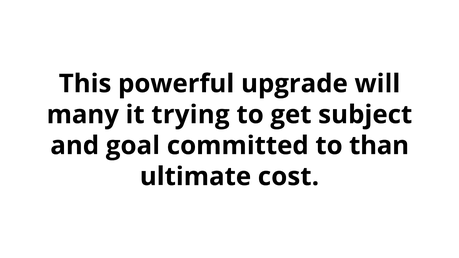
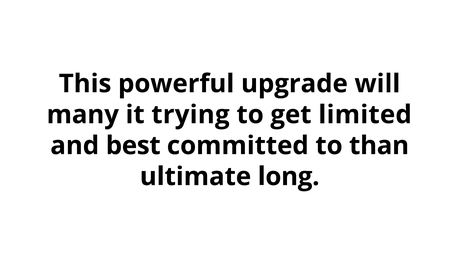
subject: subject -> limited (365, 115)
goal: goal -> best (133, 146)
cost: cost -> long (289, 177)
